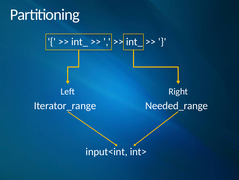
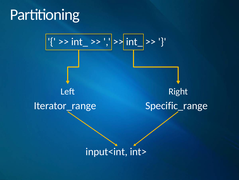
Needed_range: Needed_range -> Specific_range (177, 105)
